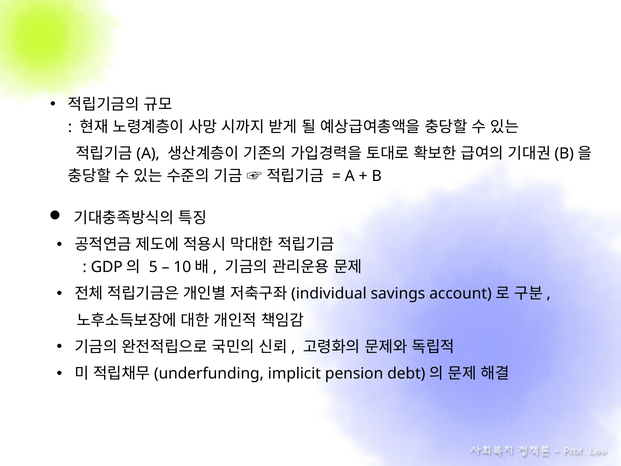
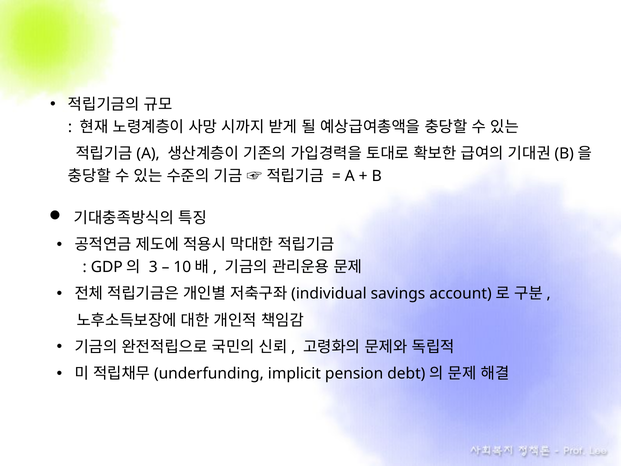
5: 5 -> 3 (153, 267)
